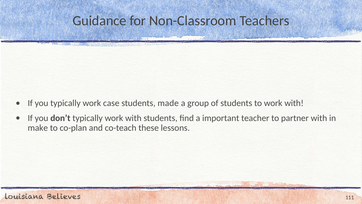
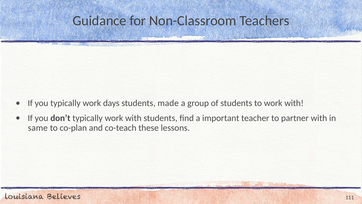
case: case -> days (111, 103)
make: make -> same (38, 128)
